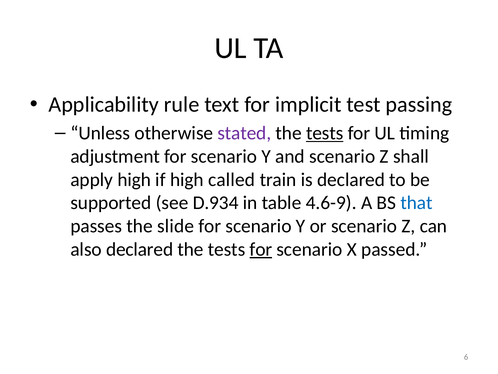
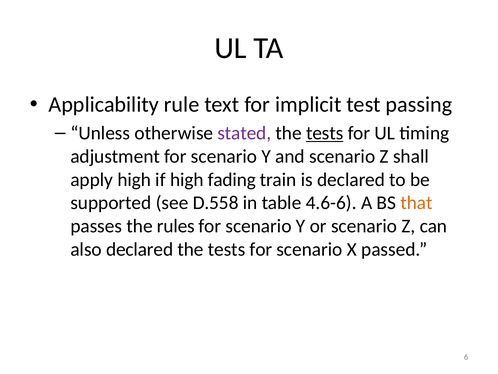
called: called -> fading (232, 179)
D.934: D.934 -> D.558 (216, 203)
4.6-9: 4.6-9 -> 4.6-6 (331, 203)
that colour: blue -> orange (417, 203)
slide: slide -> rules (176, 226)
for underline: present -> none (261, 249)
